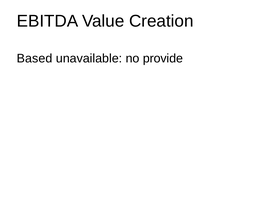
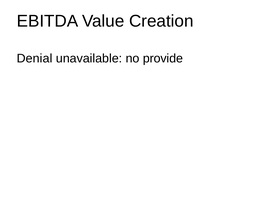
Based: Based -> Denial (35, 59)
